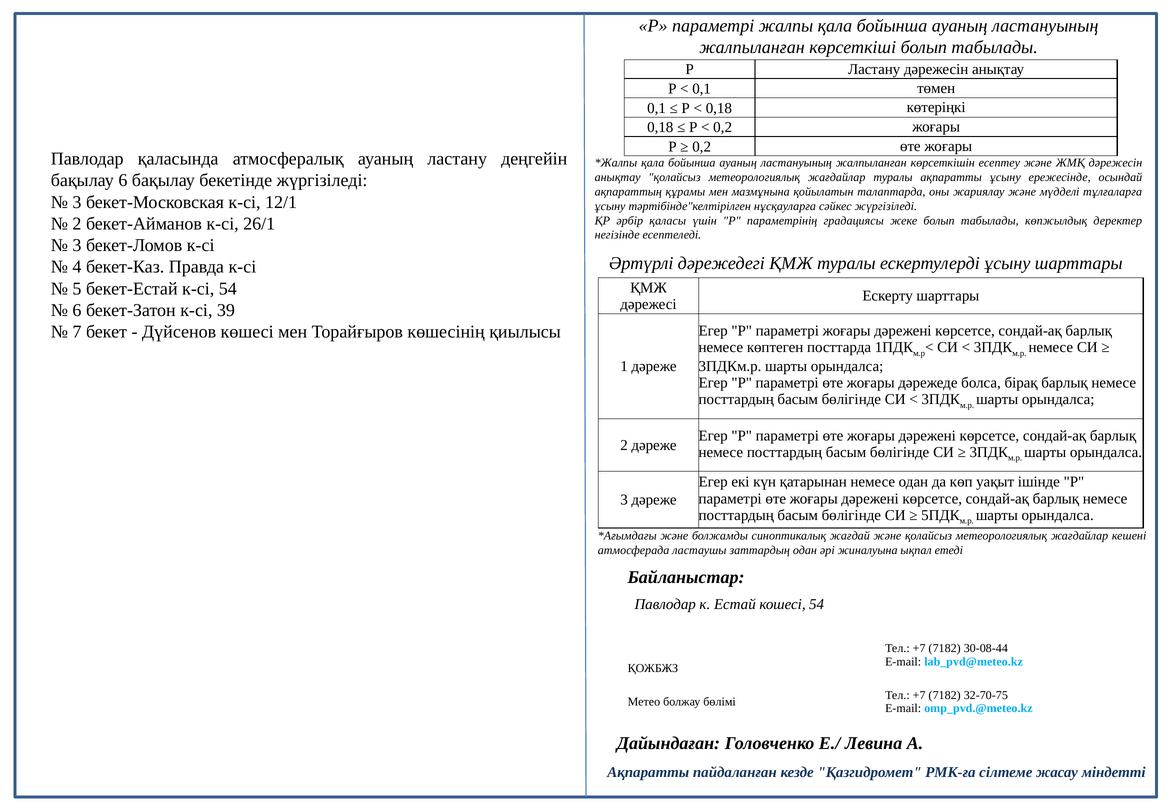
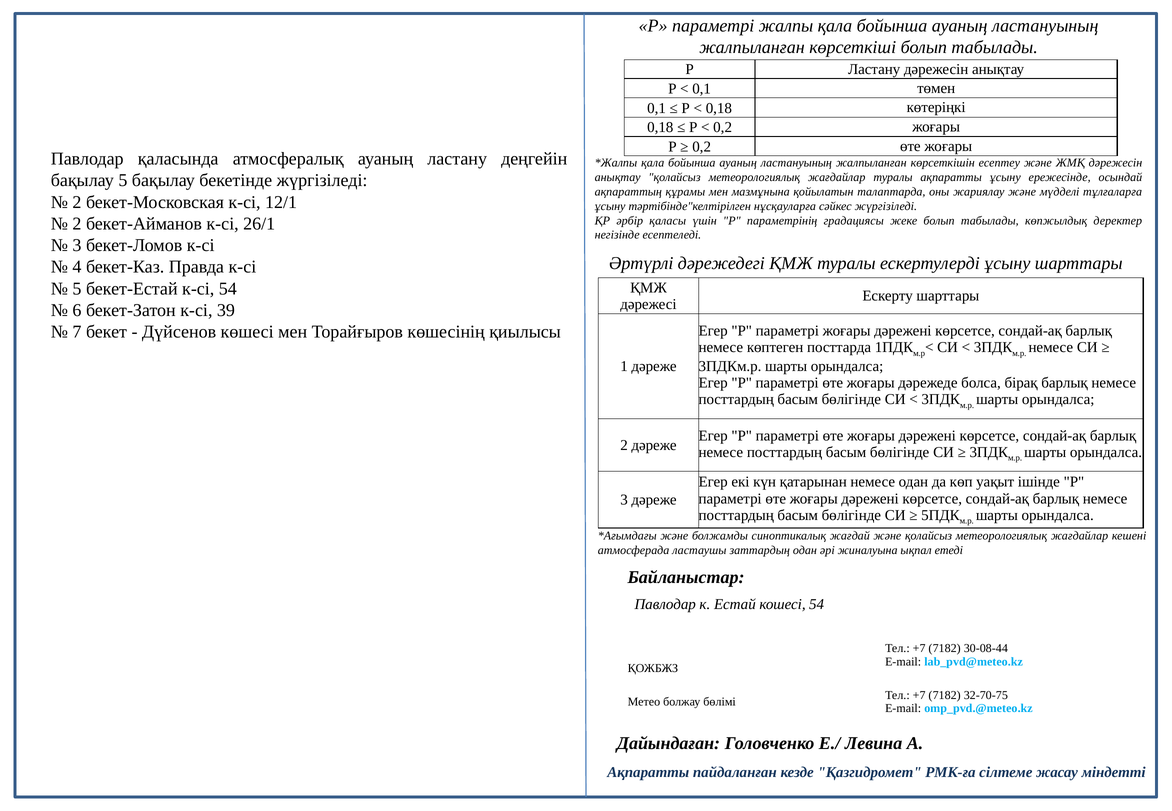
бақылау 6: 6 -> 5 (123, 181)
3: 3 -> 2 (77, 202)
